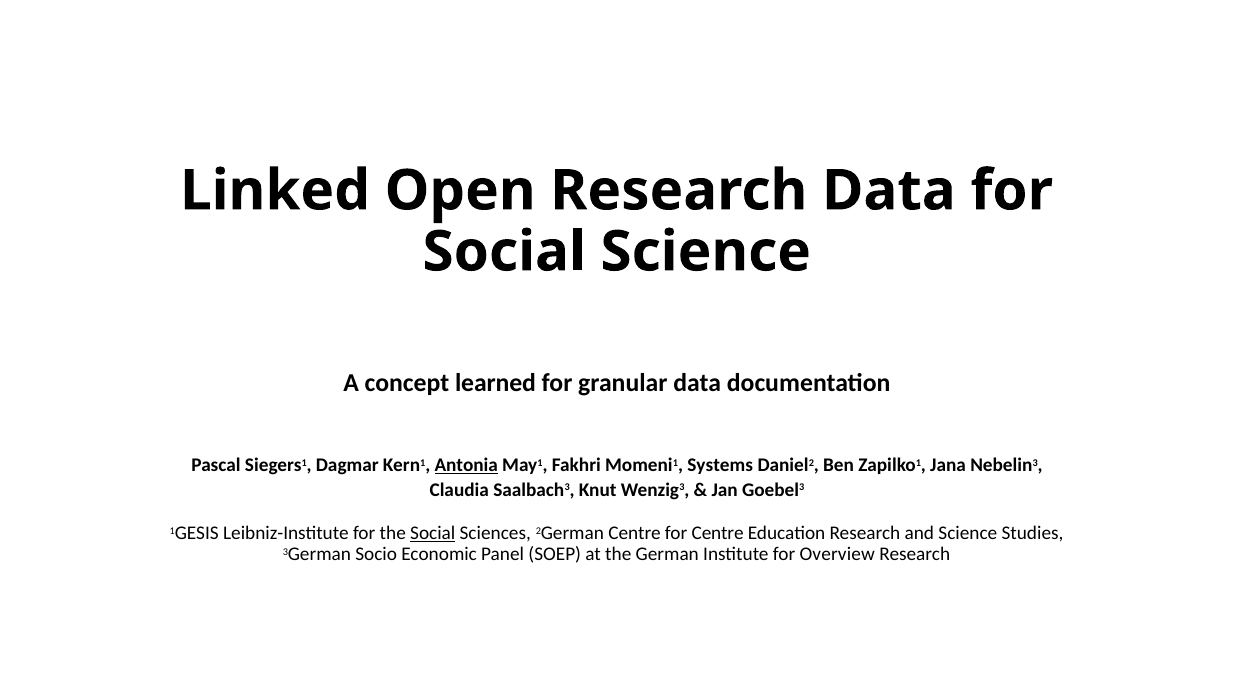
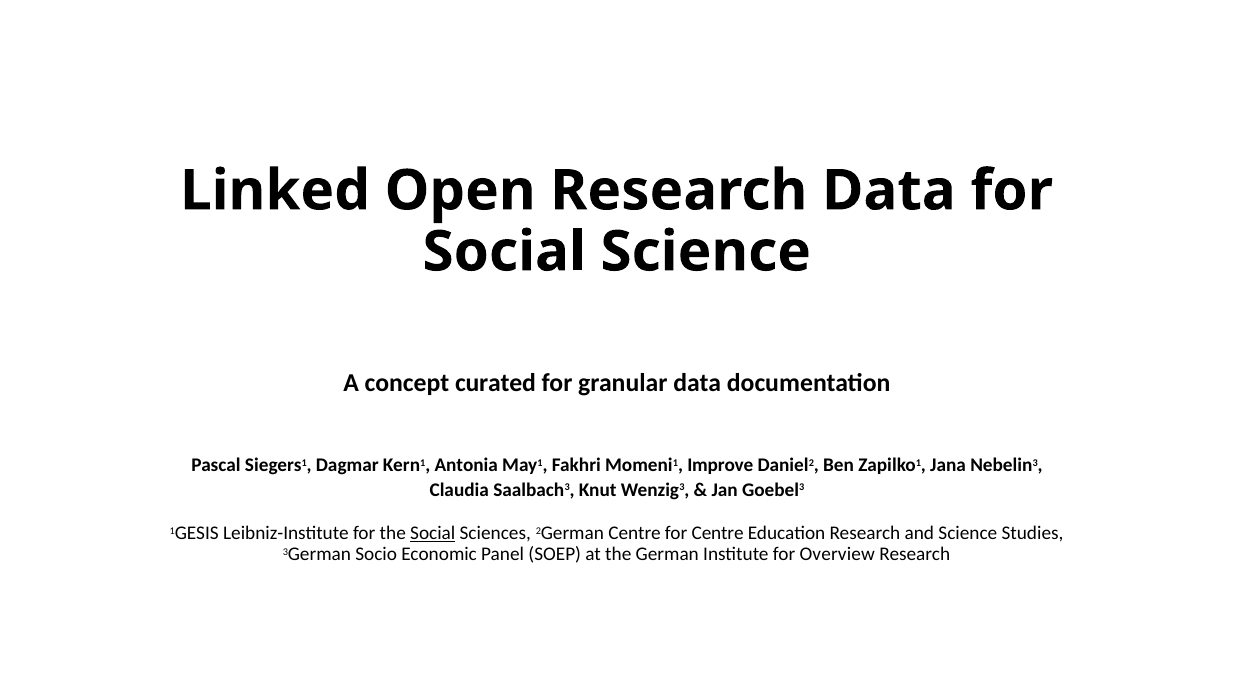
learned: learned -> curated (496, 383)
Antonia underline: present -> none (466, 465)
Systems: Systems -> Improve (720, 465)
